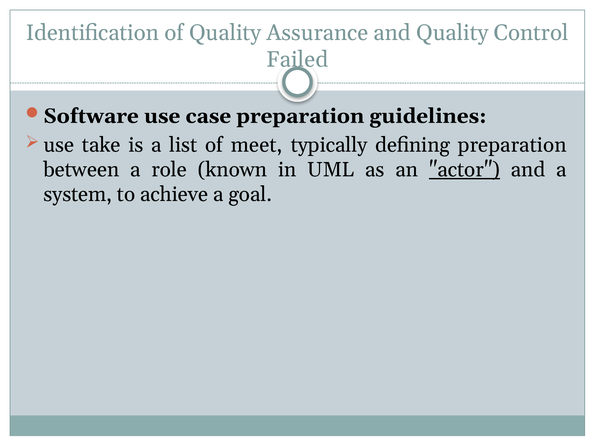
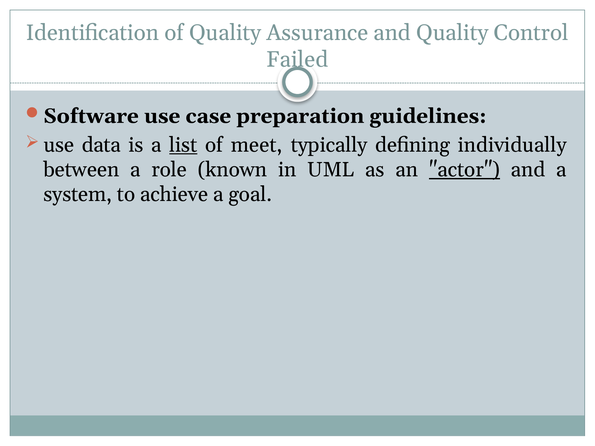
take: take -> data (101, 145)
list underline: none -> present (183, 145)
defining preparation: preparation -> individually (512, 145)
